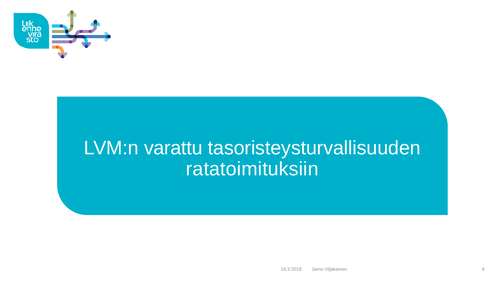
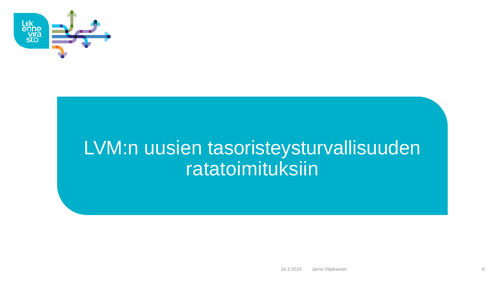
varattu: varattu -> uusien (173, 148)
